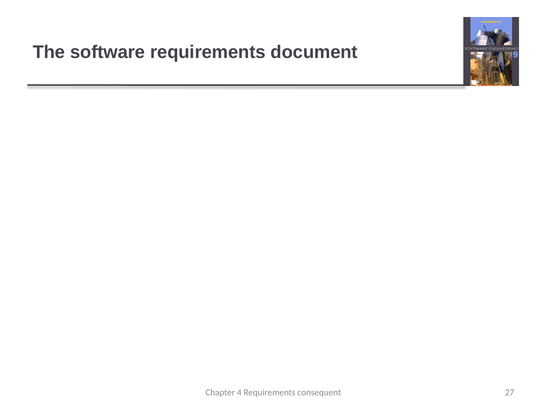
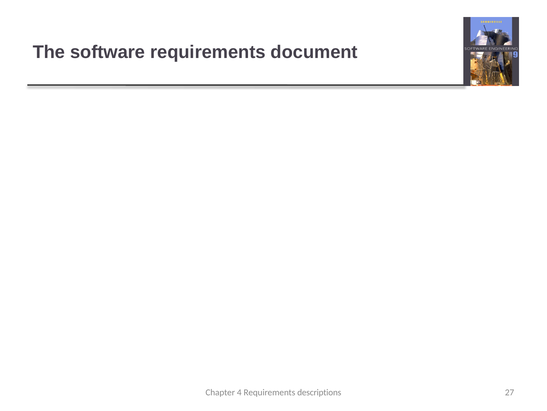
consequent: consequent -> descriptions (319, 392)
